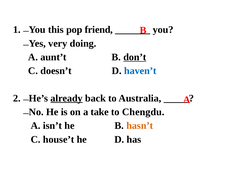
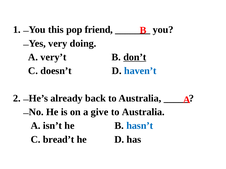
aunt’t: aunt’t -> very’t (53, 57)
already underline: present -> none (67, 99)
take: take -> give (100, 112)
Chengdu: Chengdu -> Australia (143, 112)
hasn’t colour: orange -> blue (140, 126)
house’t: house’t -> bread’t (59, 140)
